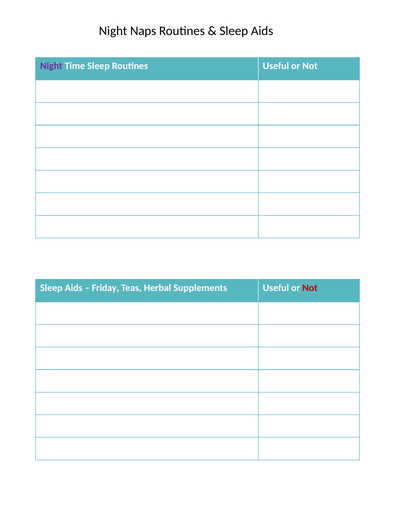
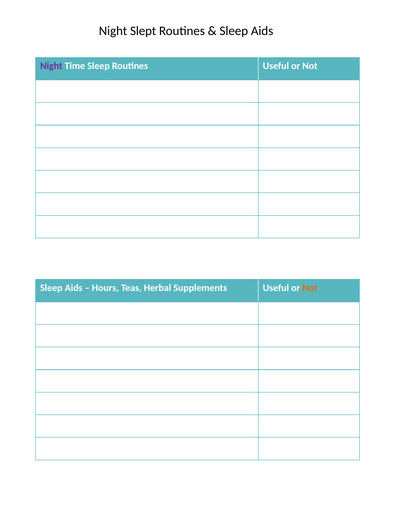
Naps: Naps -> Slept (143, 31)
Friday: Friday -> Hours (105, 288)
Not colour: red -> orange (310, 288)
